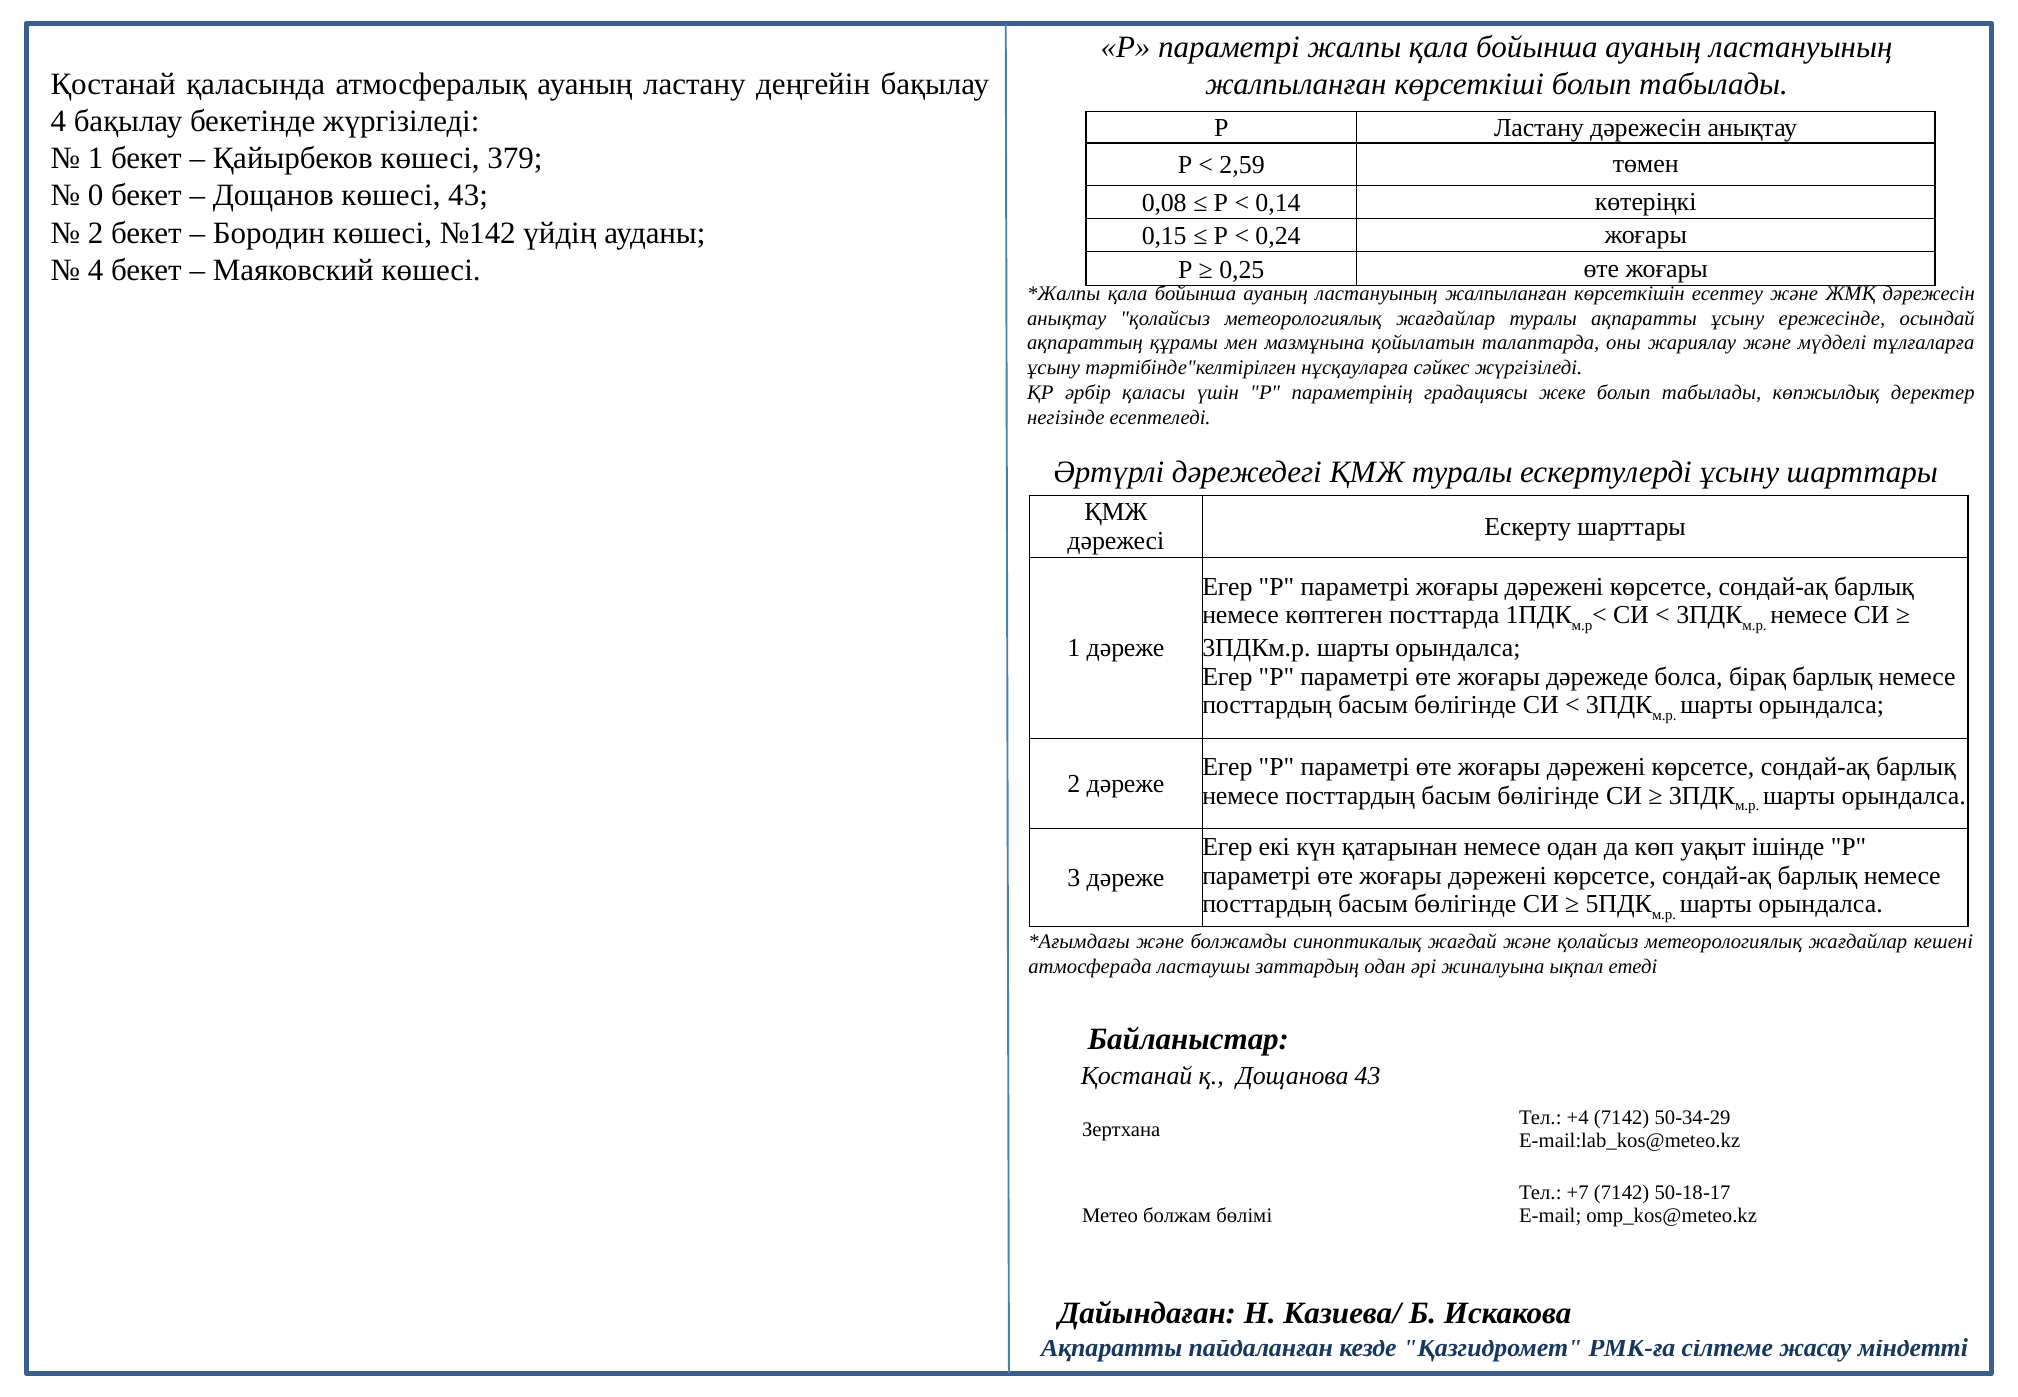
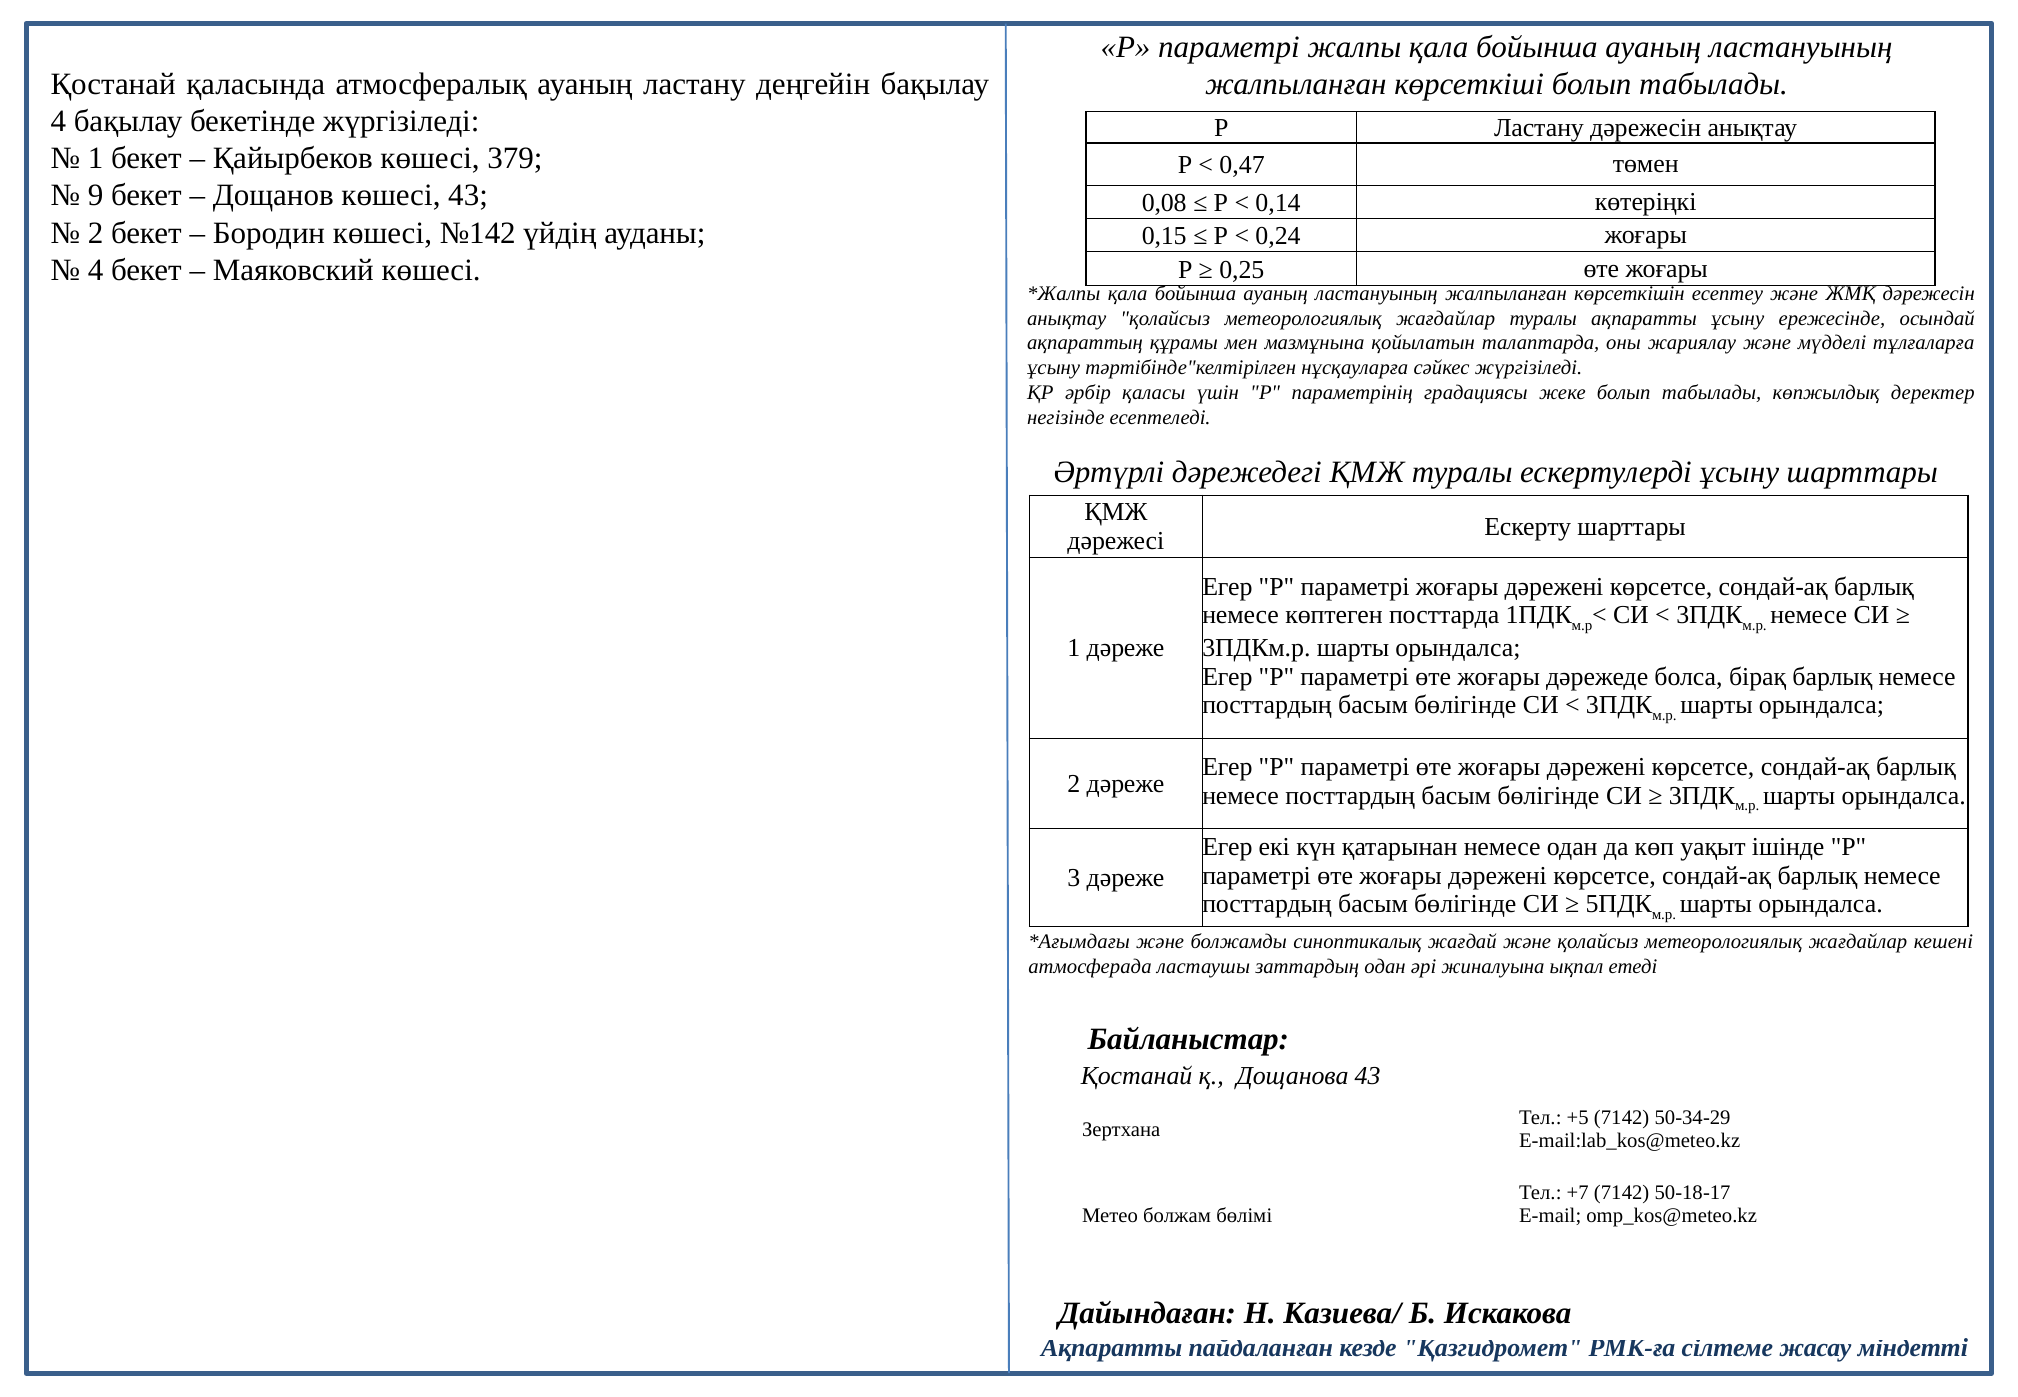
2,59: 2,59 -> 0,47 (1242, 165)
0: 0 -> 9 (96, 196)
+4: +4 -> +5 (1578, 1118)
